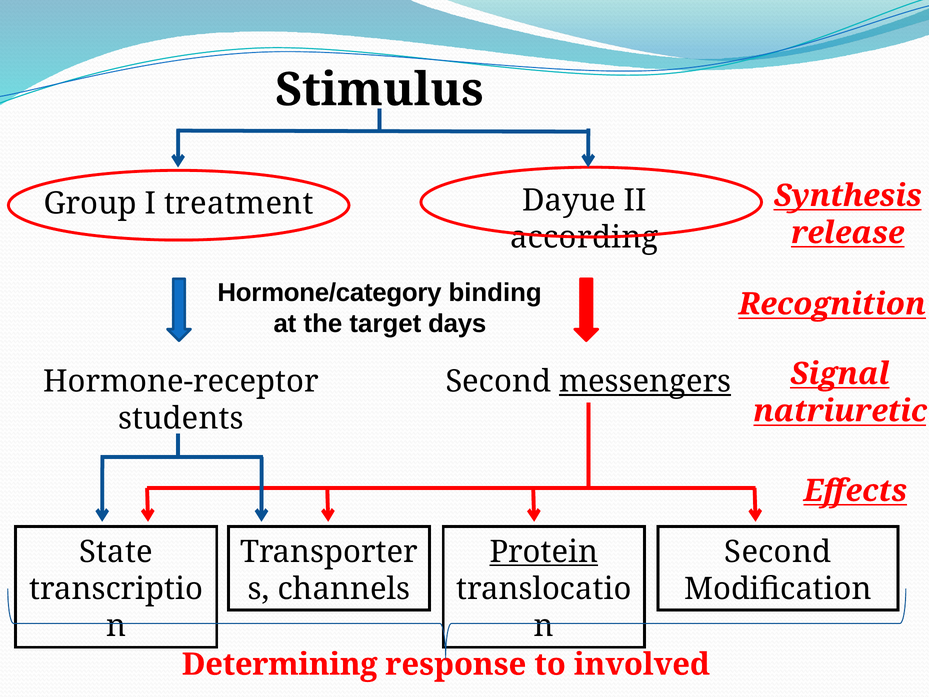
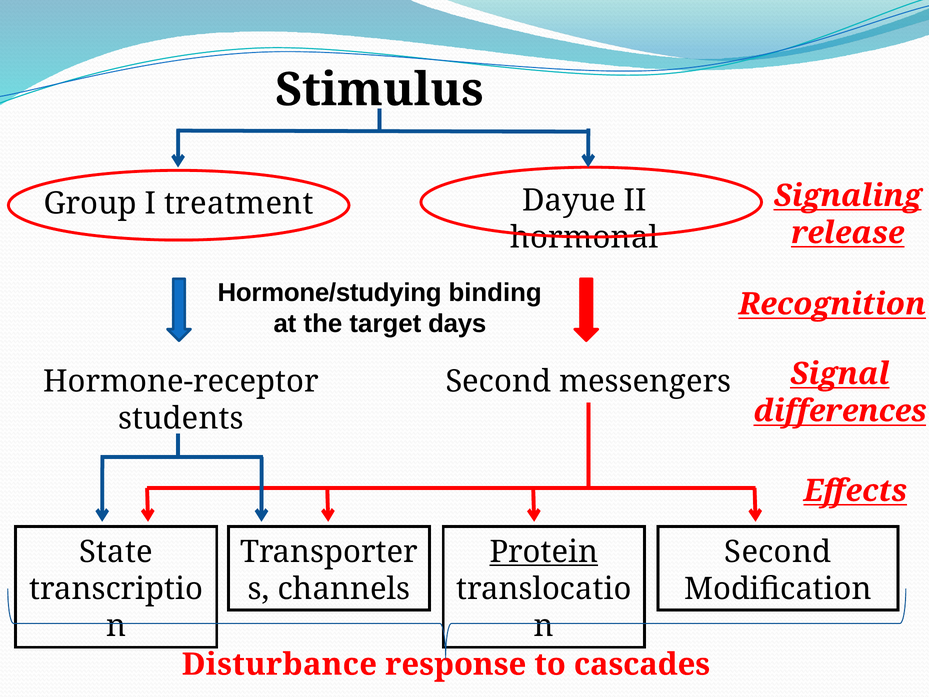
Synthesis: Synthesis -> Signaling (848, 196)
according: according -> hormonal (584, 237)
Hormone/category: Hormone/category -> Hormone/studying (330, 293)
messengers underline: present -> none (645, 381)
natriuretic: natriuretic -> differences (840, 411)
Determining: Determining -> Disturbance (279, 664)
involved: involved -> cascades (642, 664)
